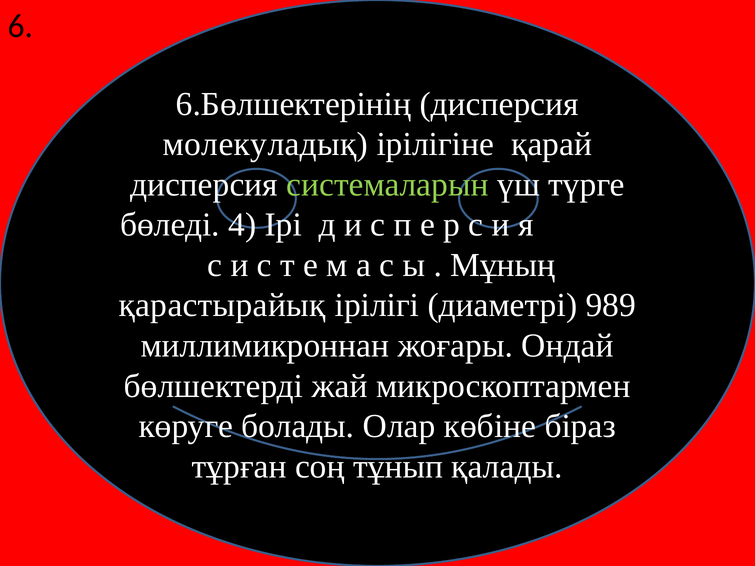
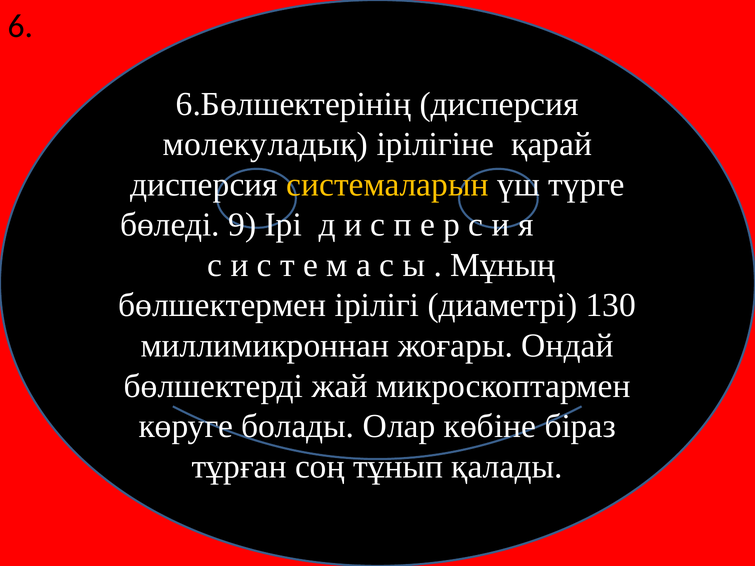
системаларын colour: light green -> yellow (387, 185)
4: 4 -> 9 (242, 225)
қарастырайық: қарастырайық -> бөлшектермен (222, 306)
989: 989 -> 130 (611, 306)
